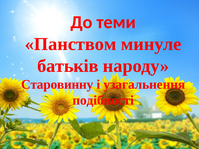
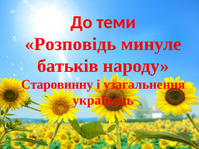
Панством: Панством -> Розповідь (71, 44)
подібності: подібності -> українець (103, 101)
